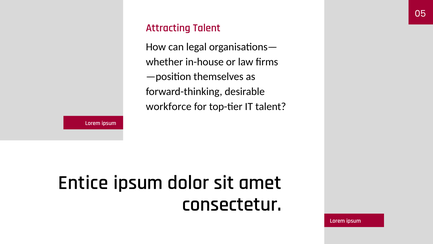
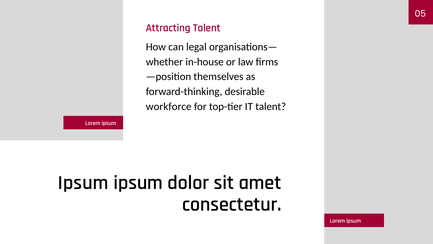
Entice: Entice -> Ipsum (83, 182)
